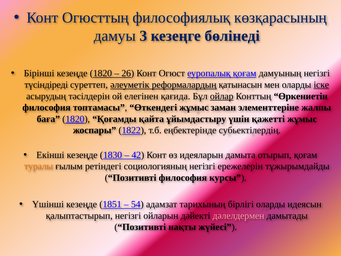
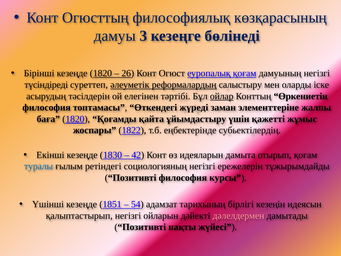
қатынасын: қатынасын -> салыстыру (240, 85)
іске underline: present -> none (321, 85)
қағида: қағида -> тәртібі (176, 96)
Өткендегі жұмыс: жұмыс -> жүреді (194, 107)
туралы colour: orange -> blue (39, 166)
бірлігі оларды: оларды -> кезеңін (271, 204)
